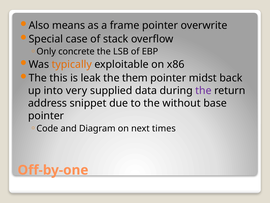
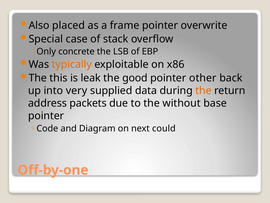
means: means -> placed (69, 25)
them: them -> good (135, 78)
midst: midst -> other (203, 78)
the colour: purple -> orange (203, 90)
snippet: snippet -> packets (88, 103)
times: times -> could (164, 128)
